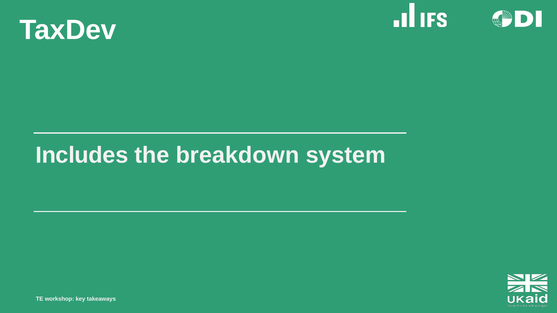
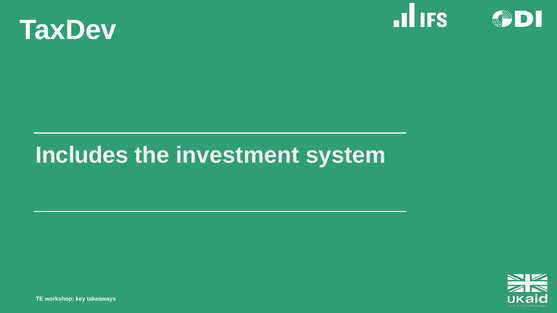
breakdown: breakdown -> investment (237, 155)
